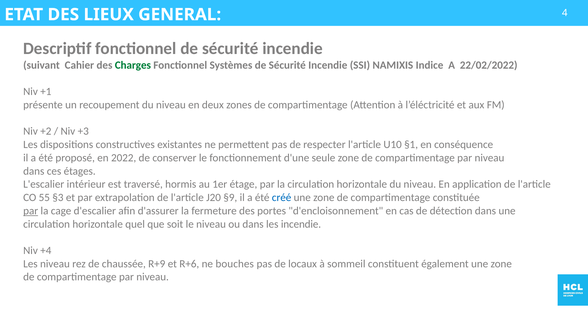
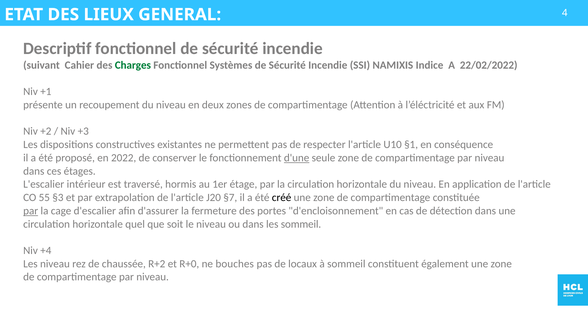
d'une underline: none -> present (297, 158)
§9: §9 -> §7 (230, 197)
créé colour: blue -> black (282, 197)
les incendie: incendie -> sommeil (301, 224)
R+9: R+9 -> R+2 (157, 264)
R+6: R+6 -> R+0 (189, 264)
